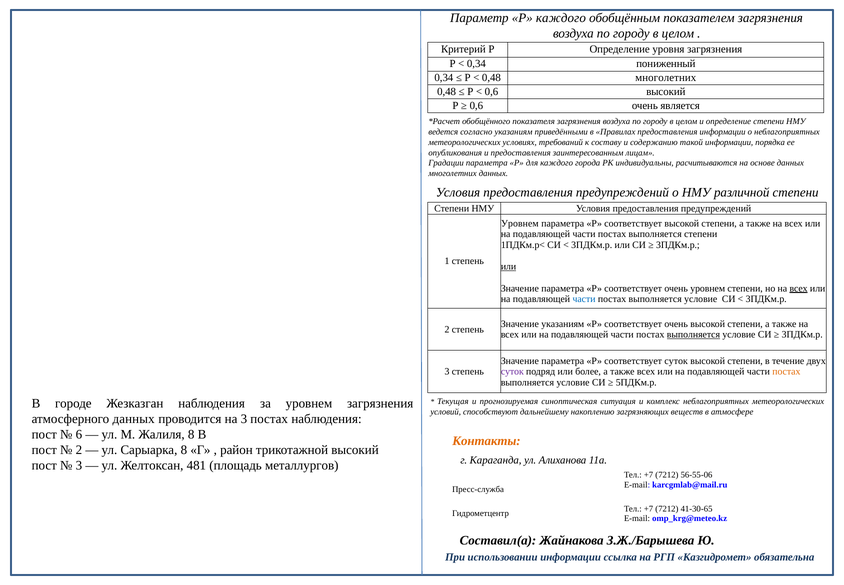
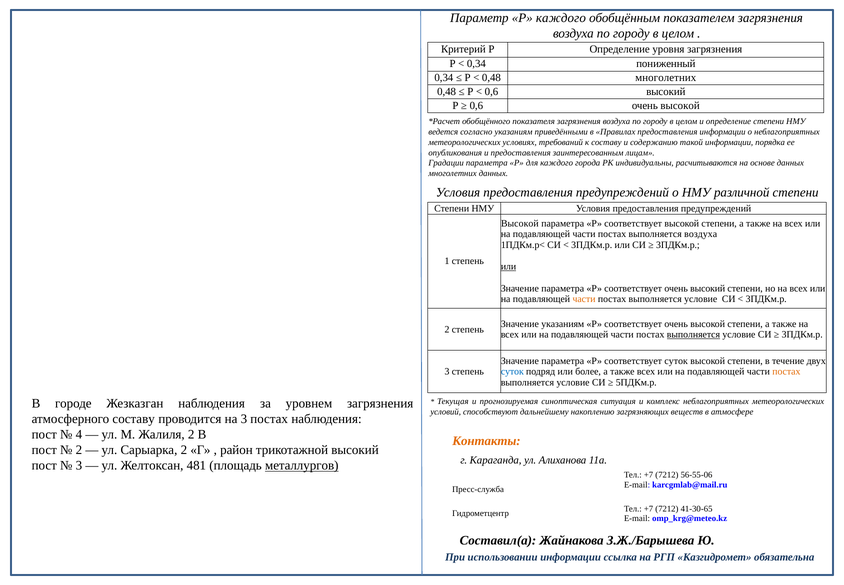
0,6 очень является: является -> высокой (680, 106)
Уровнем: Уровнем -> Высокой (520, 223)
выполняется степени: степени -> воздуха (701, 234)
очень уровнем: уровнем -> высокий (708, 288)
всех underline: present -> none (799, 288)
части colour: blue -> orange (584, 299)
суток colour: purple -> blue (512, 371)
атмосферного данных: данных -> составу (134, 418)
6: 6 -> 4 (79, 434)
Жалиля 8: 8 -> 2 (191, 434)
Сарыарка 8: 8 -> 2 (184, 450)
металлургов underline: none -> present (302, 465)
